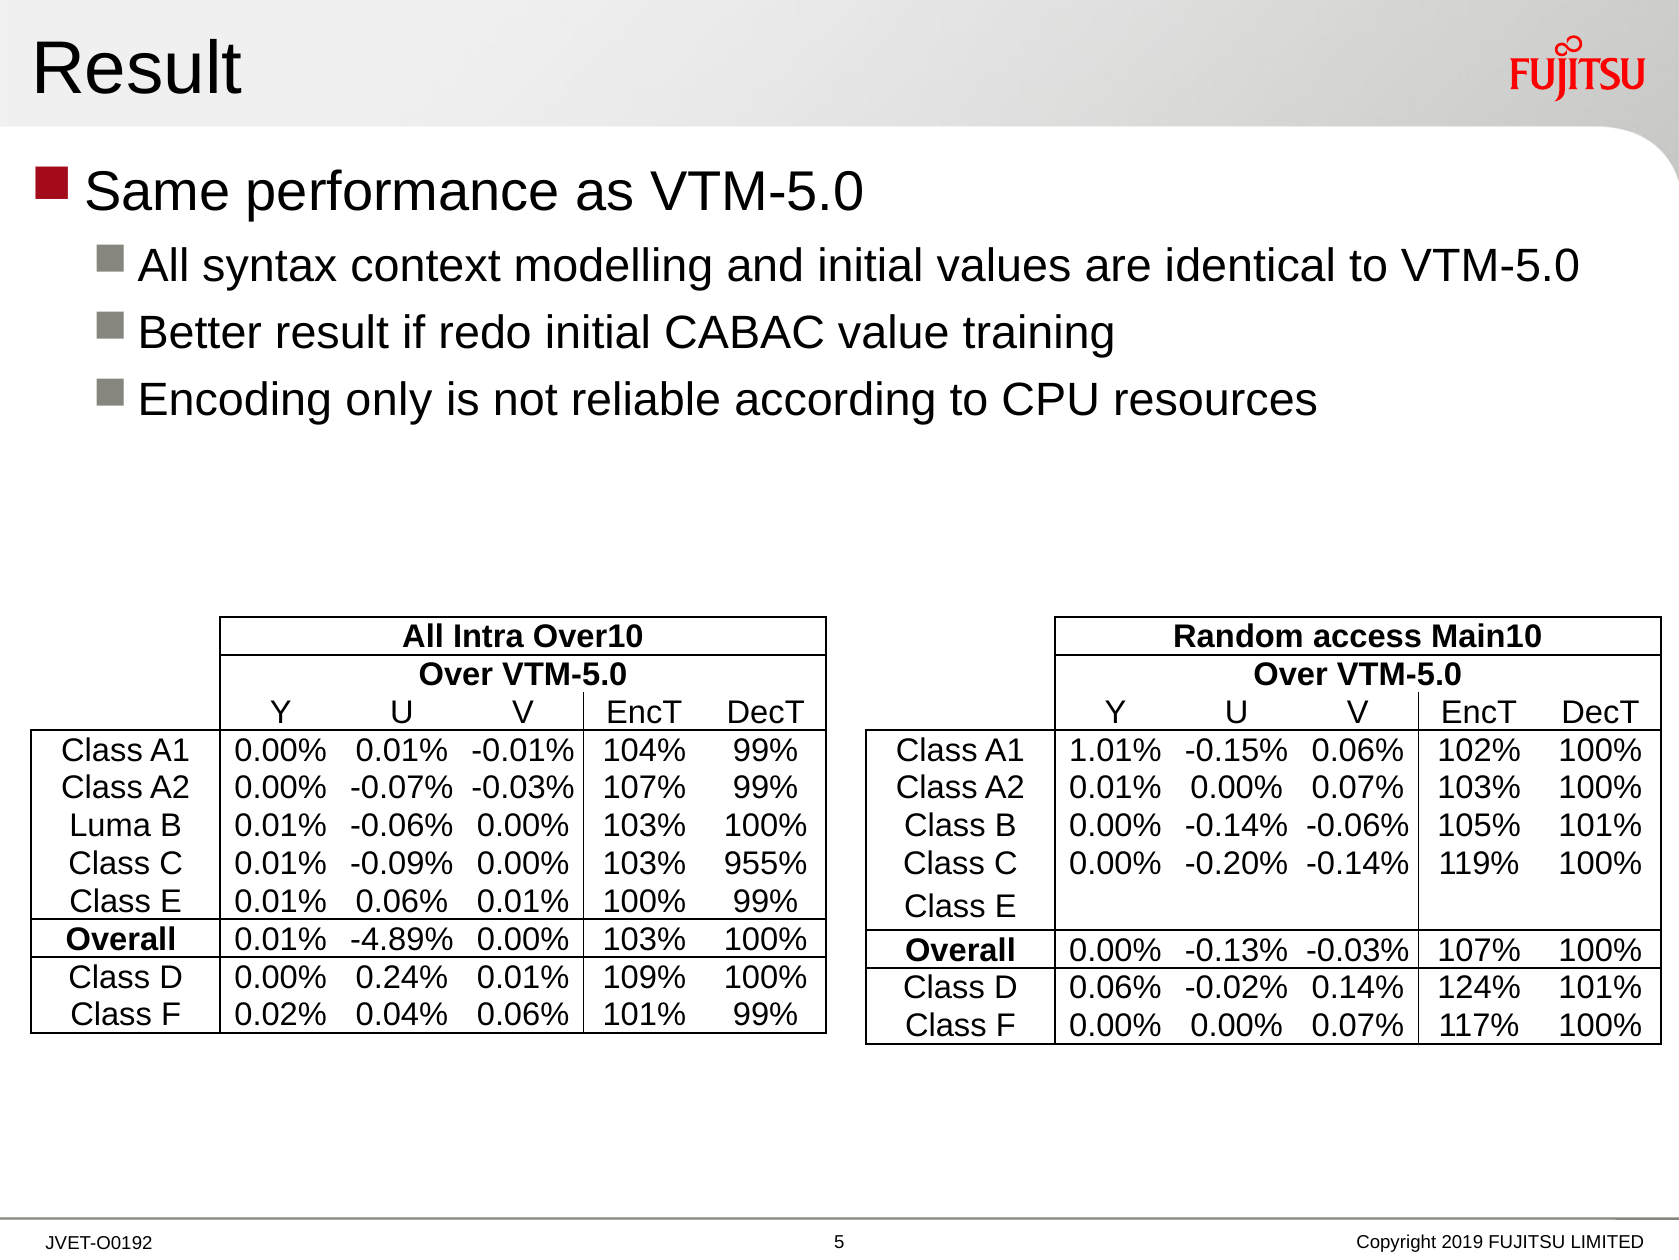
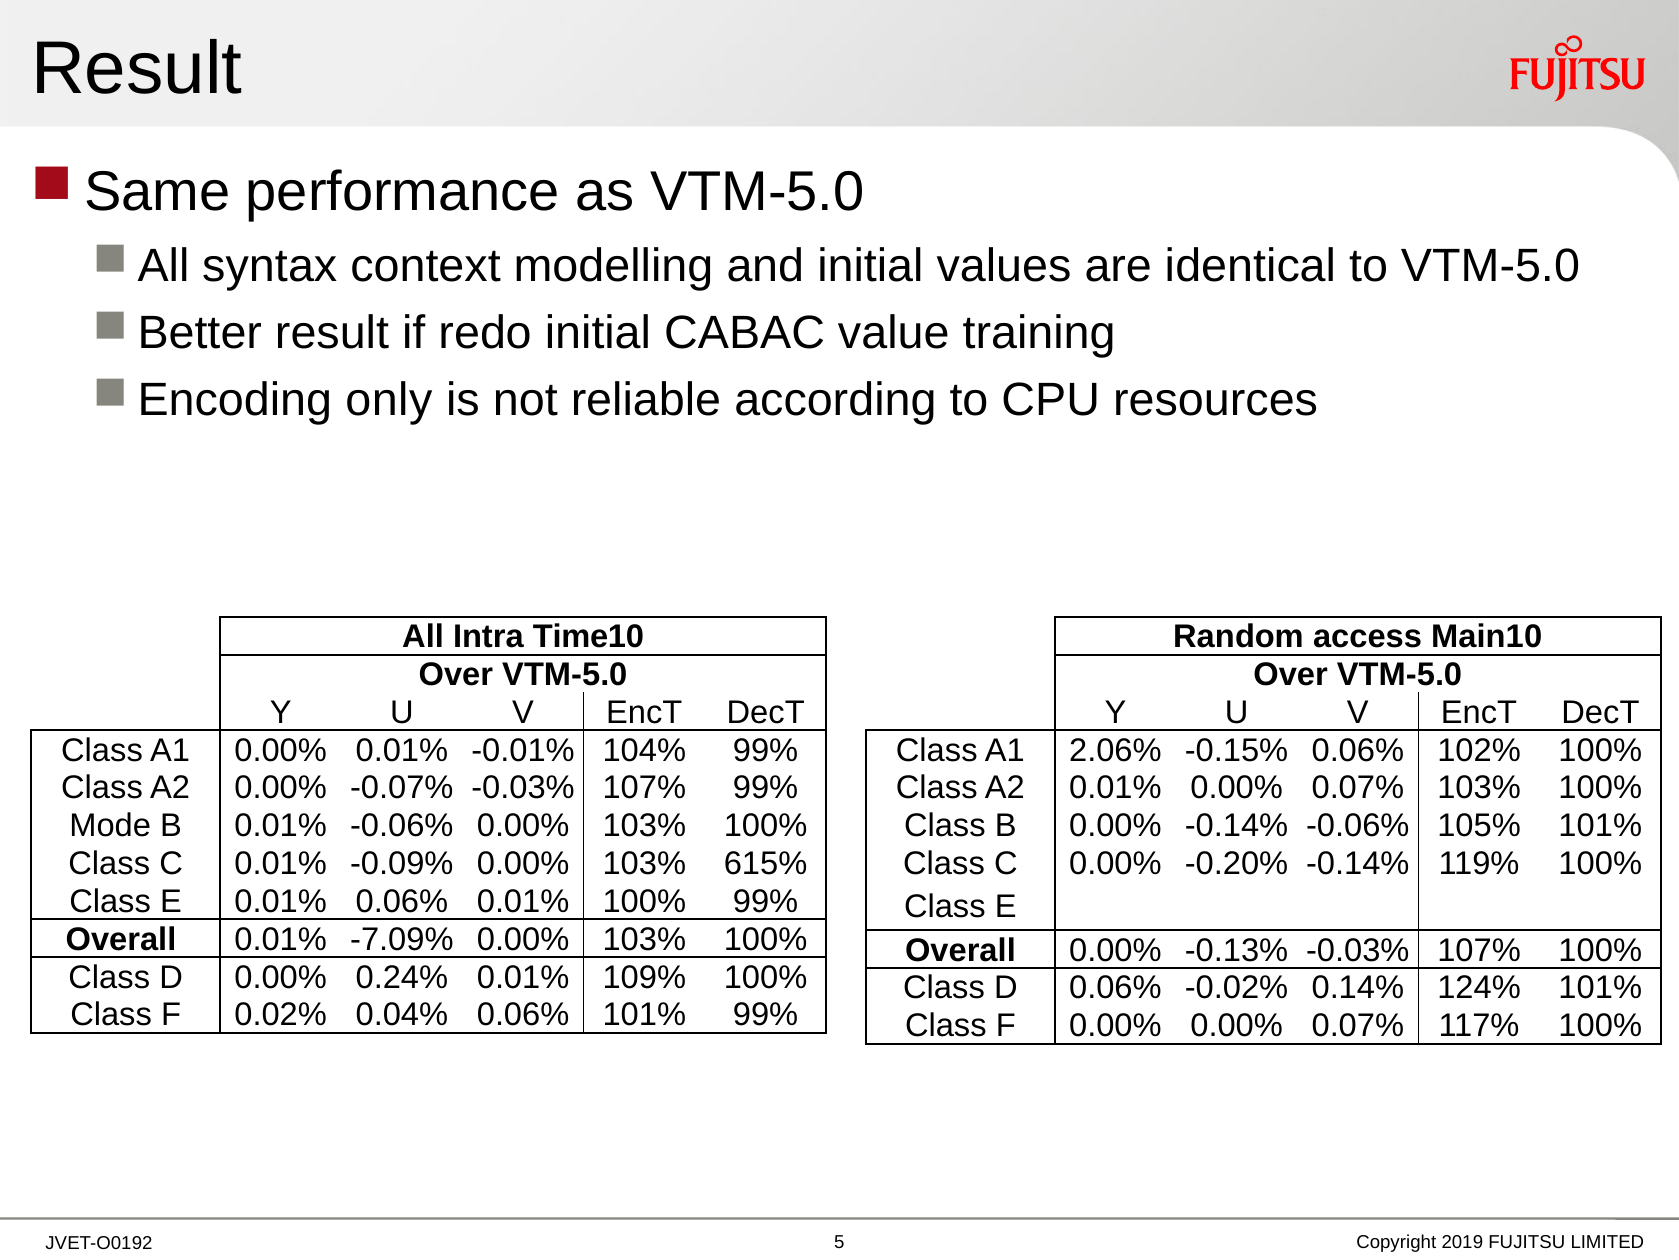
Over10: Over10 -> Time10 (588, 636)
1.01%: 1.01% -> 2.06% (1115, 750)
Luma: Luma -> Mode (110, 825)
955%: 955% -> 615% (766, 863)
-4.89%: -4.89% -> -7.09% (402, 939)
